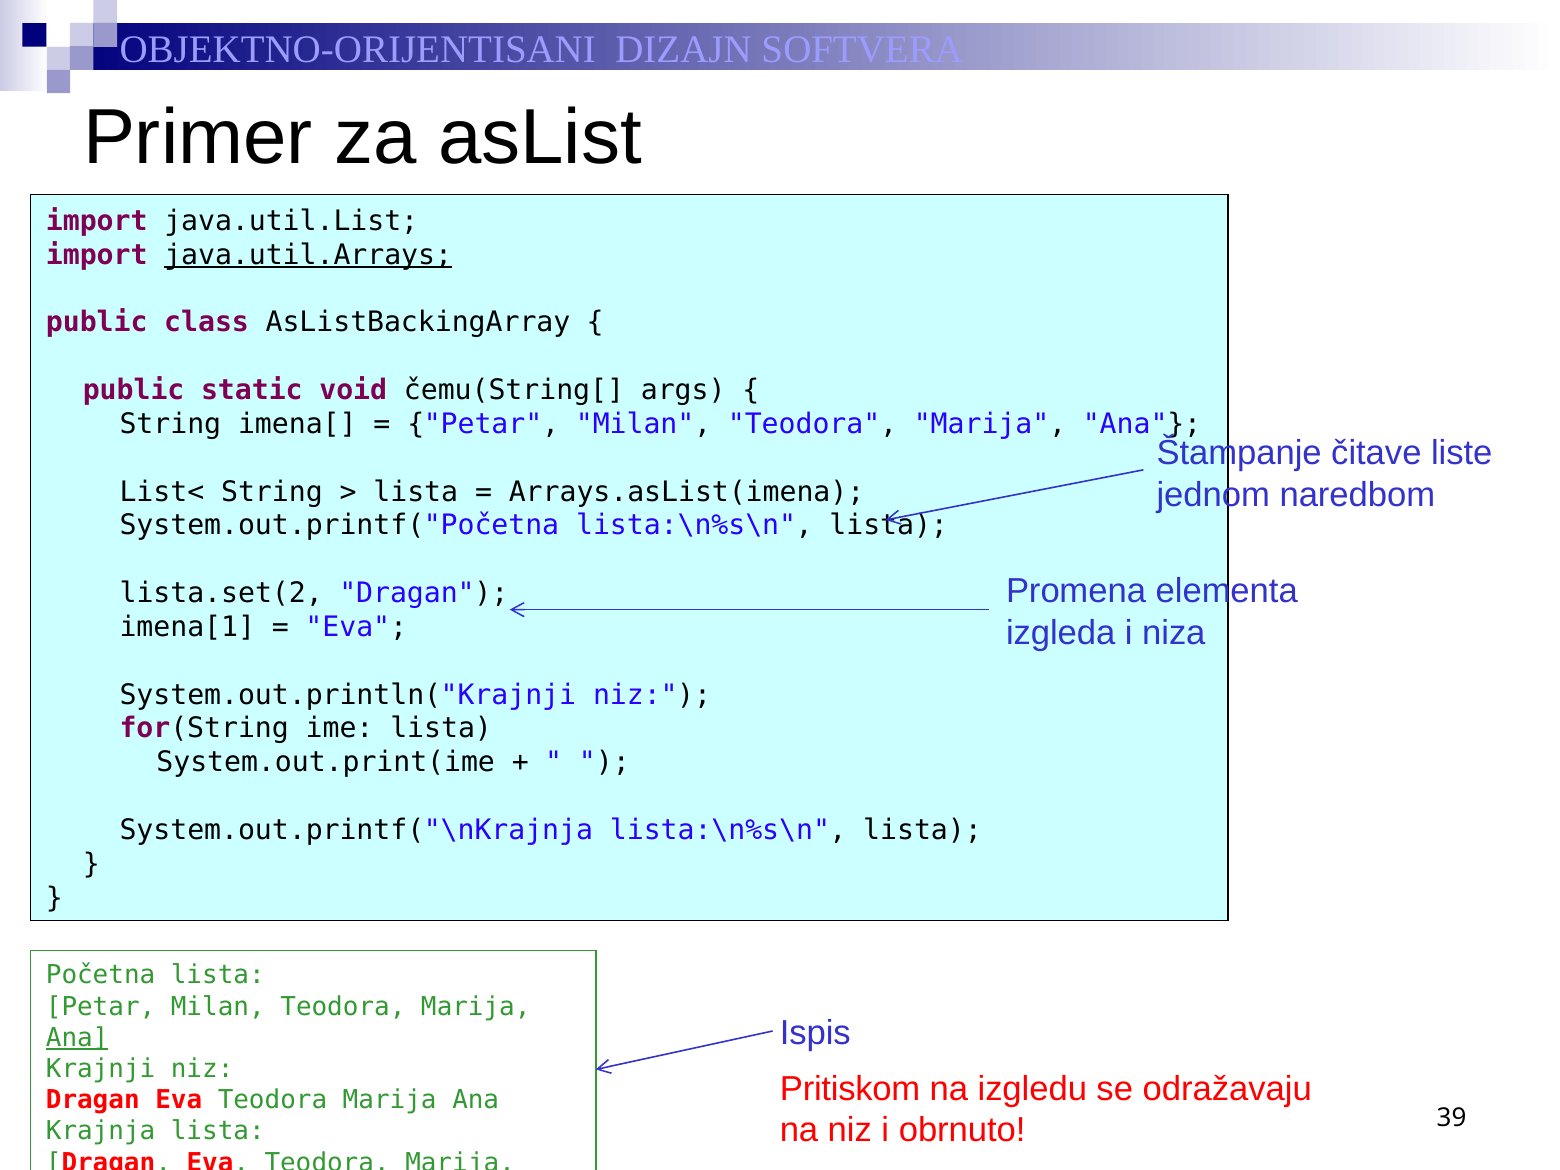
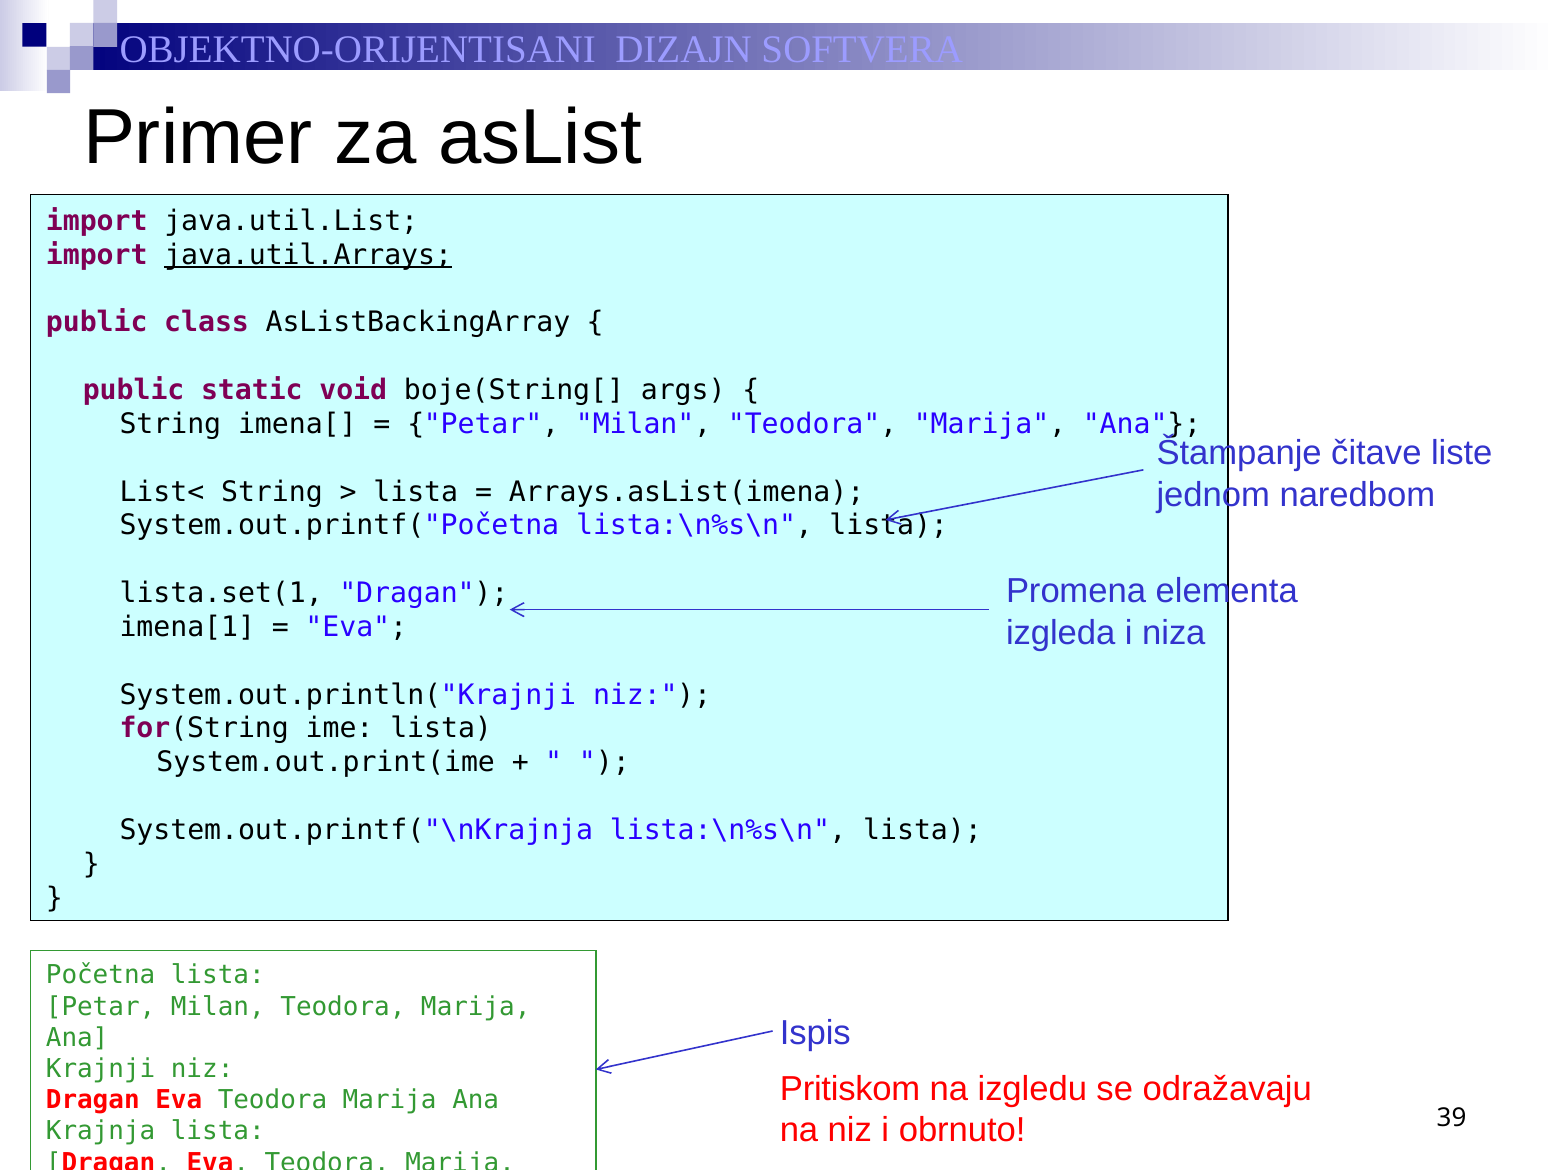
čemu(String[: čemu(String[ -> boje(String[ (514, 390)
lista.set(2: lista.set(2 -> lista.set(1 (221, 593)
Ana underline: present -> none (77, 1038)
